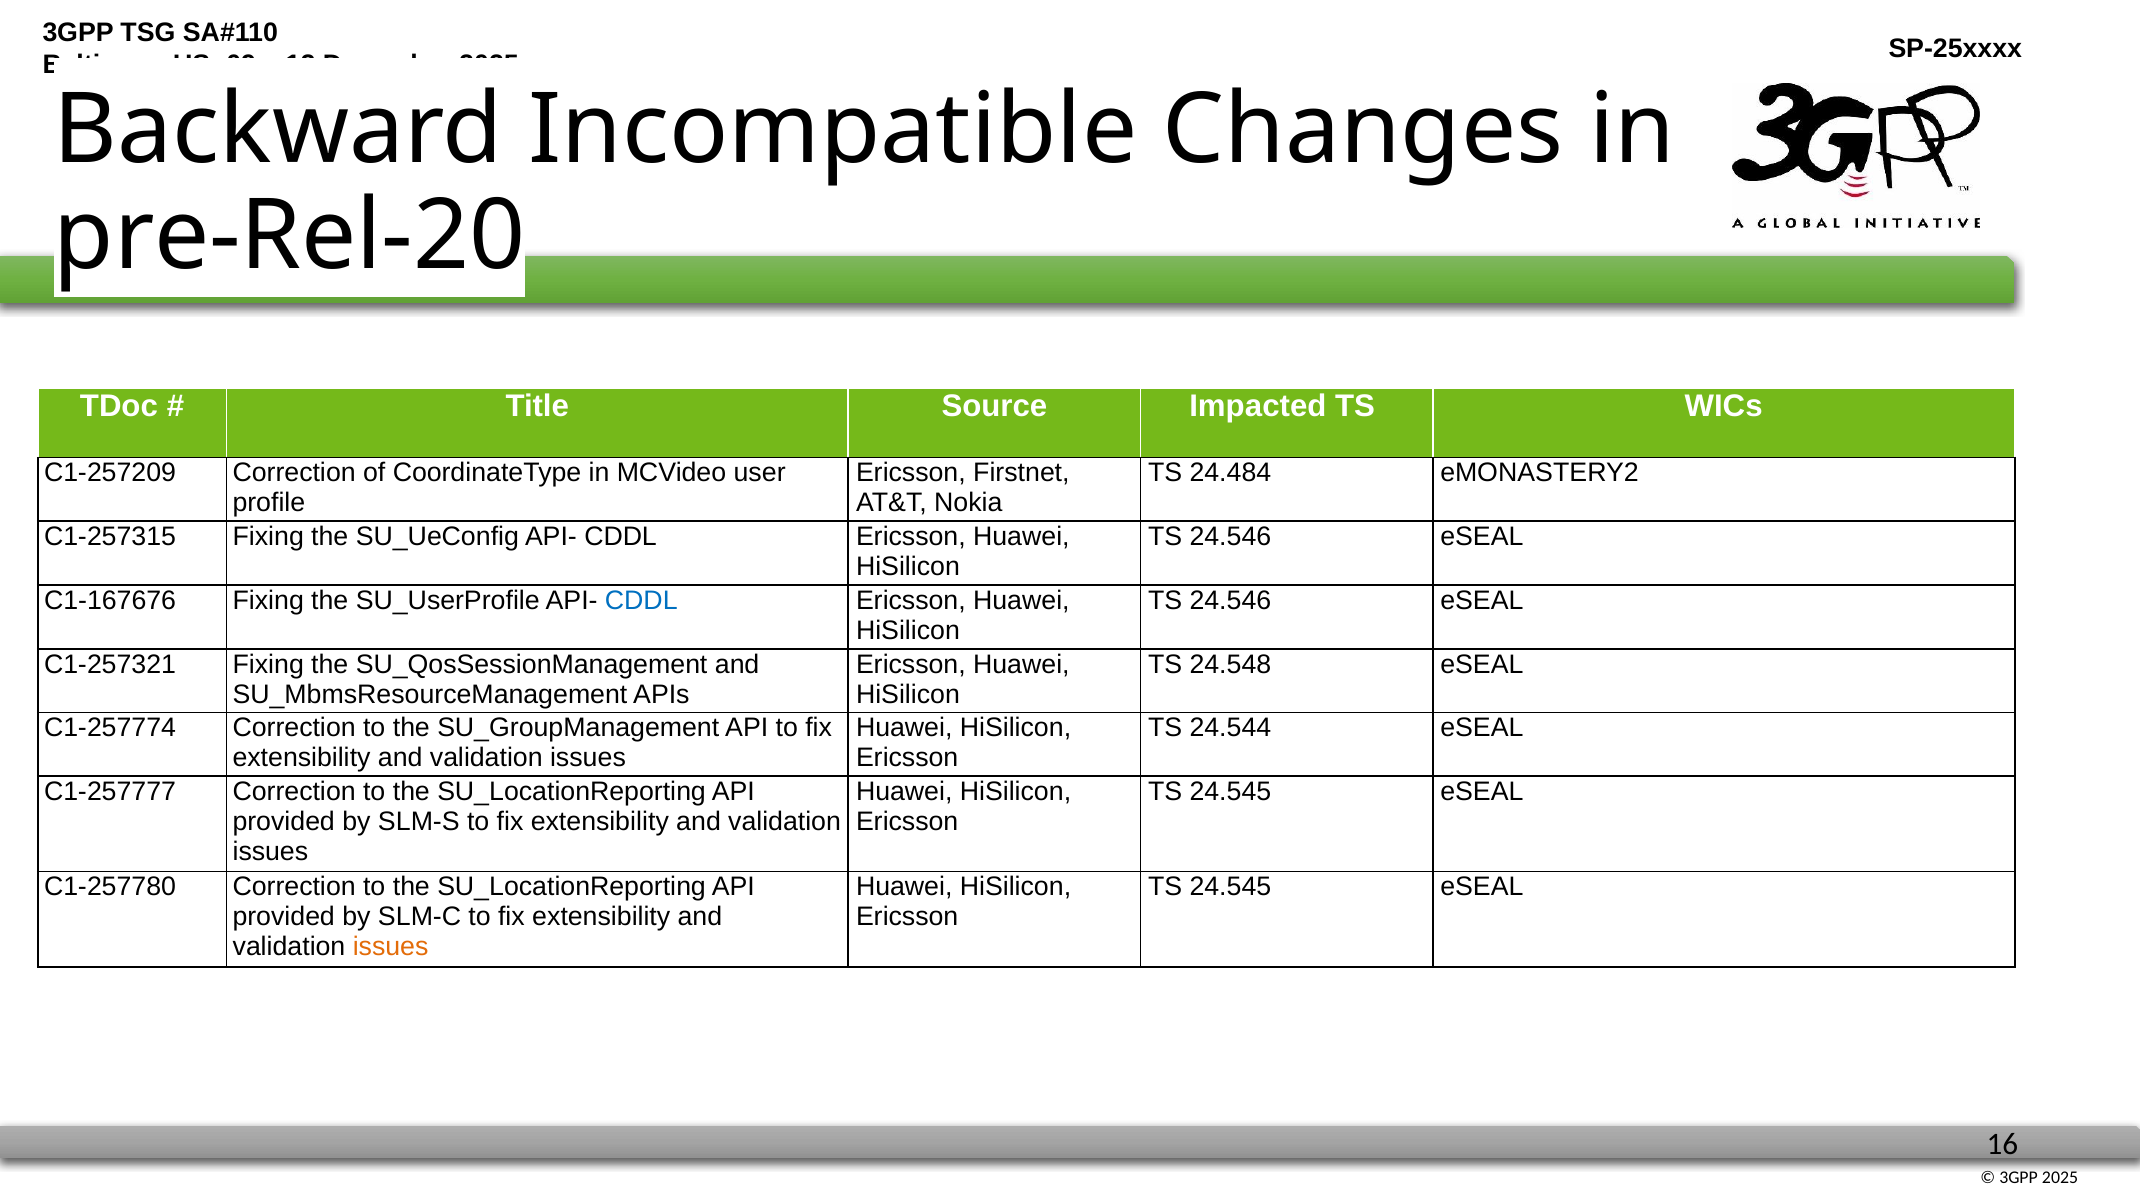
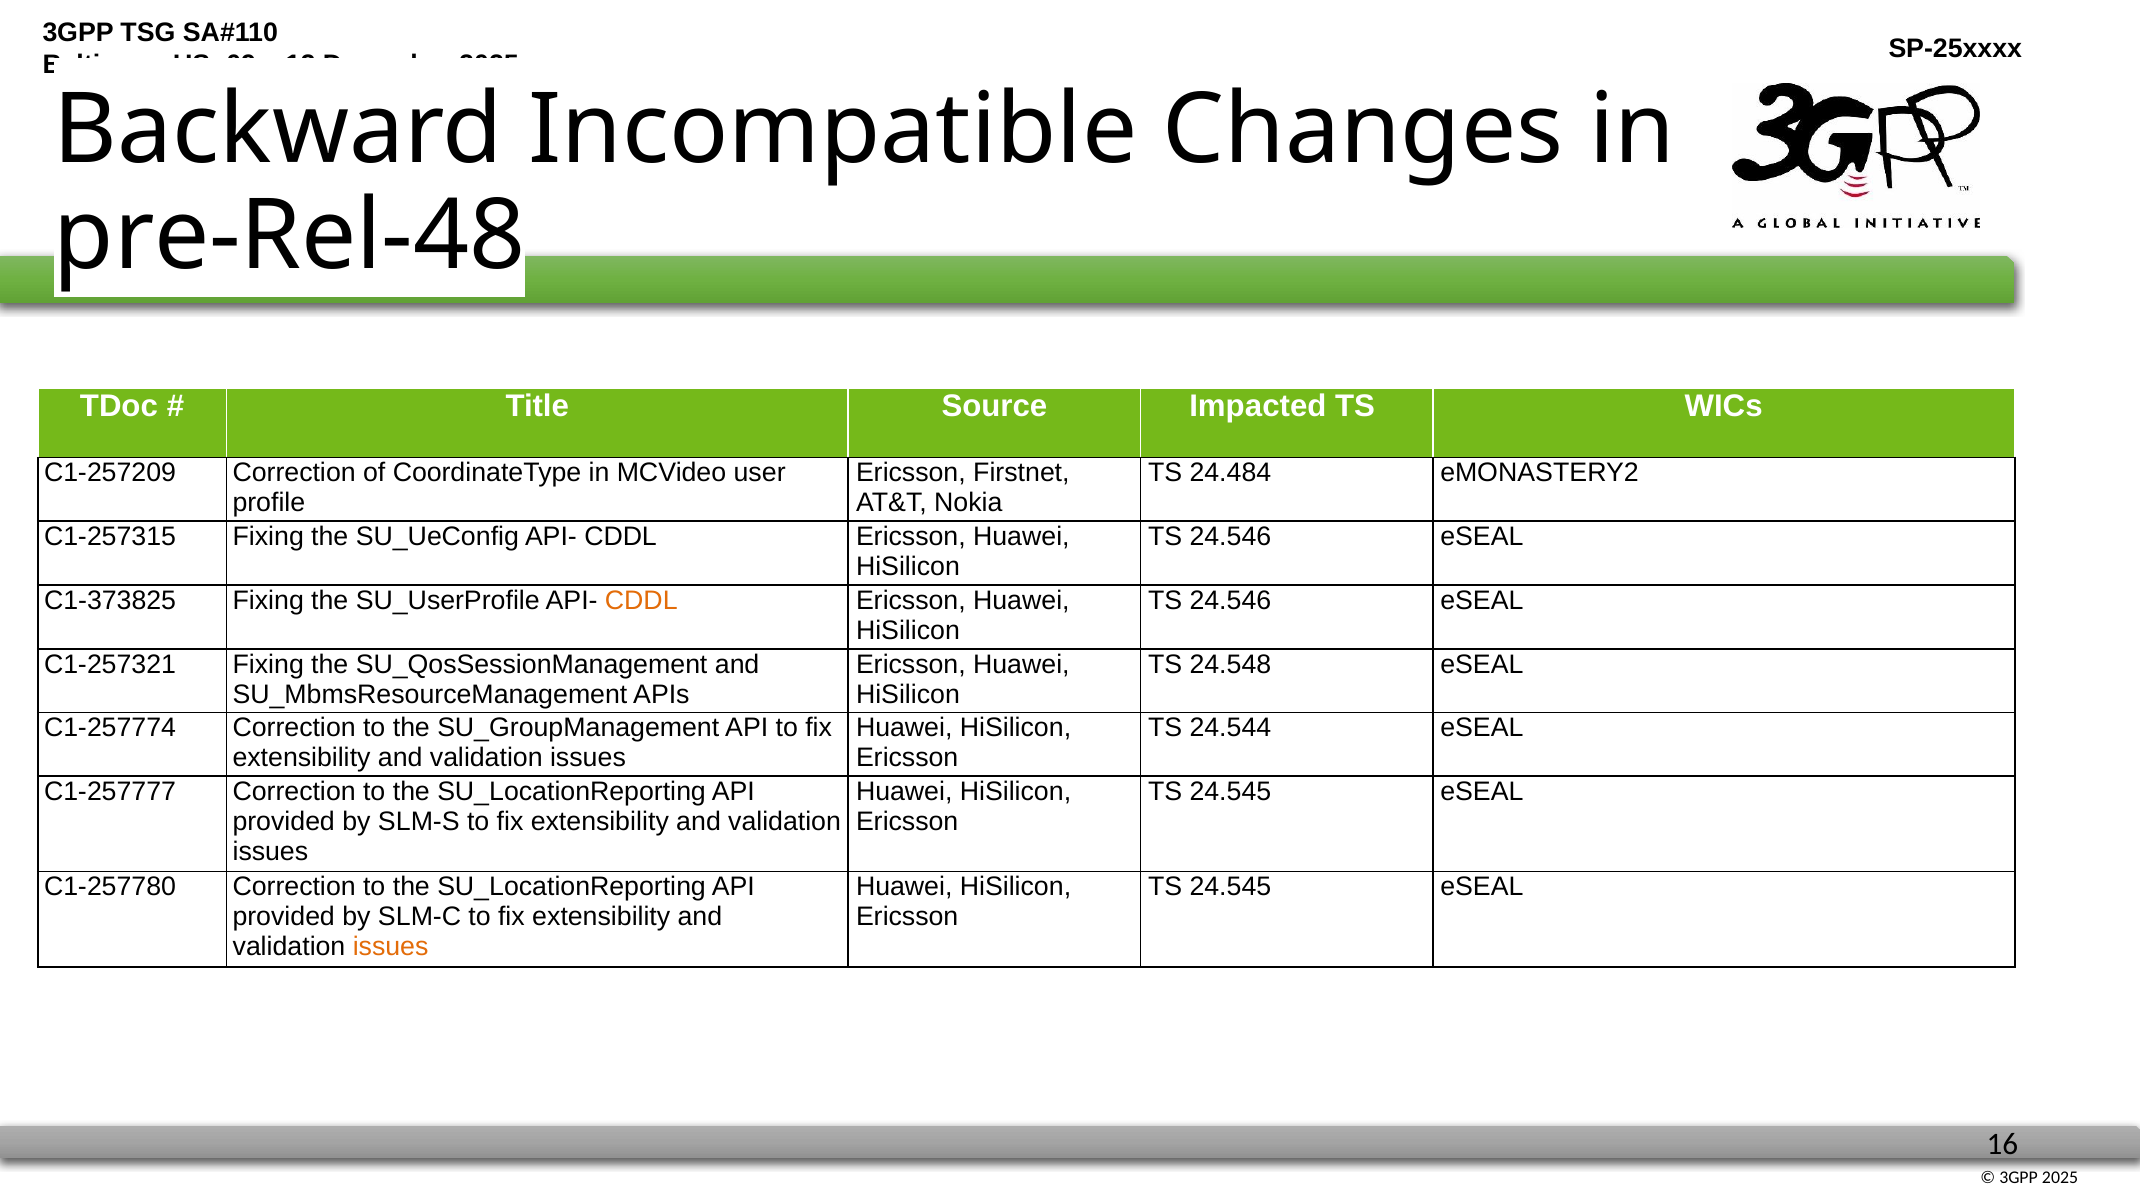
pre-Rel-20: pre-Rel-20 -> pre-Rel-48 (290, 236)
C1-167676: C1-167676 -> C1-373825 (110, 600)
CDDL colour: blue -> orange (641, 600)
